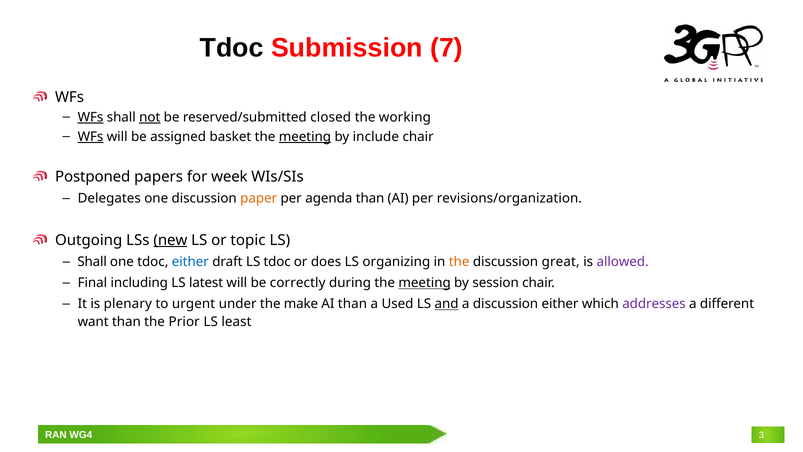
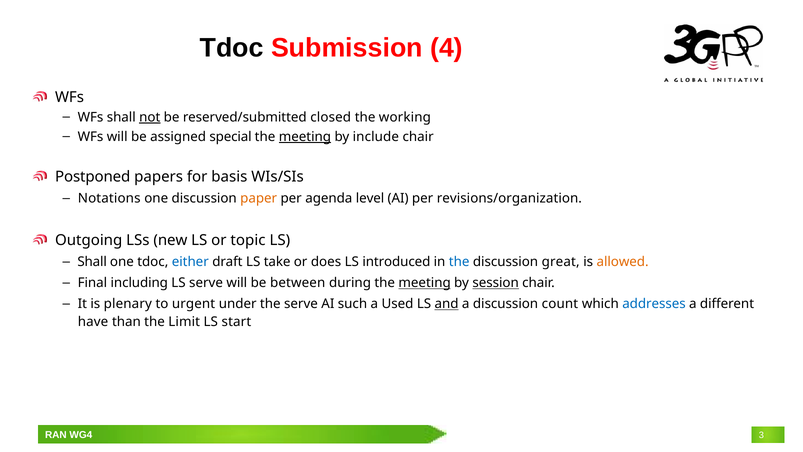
7: 7 -> 4 (447, 48)
WFs underline: present -> none (91, 117)
WFs underline: present -> none (91, 137)
basket: basket -> special (230, 137)
week: week -> basis (229, 177)
Delegates: Delegates -> Notations (109, 198)
agenda than: than -> level (370, 198)
new underline: present -> none (170, 240)
LS tdoc: tdoc -> take (277, 262)
organizing: organizing -> introduced (396, 262)
the colour: orange -> blue (459, 262)
allowed colour: purple -> orange (623, 262)
LS latest: latest -> serve (206, 283)
correctly: correctly -> between (298, 283)
session underline: none -> present (496, 283)
the make: make -> serve (301, 304)
AI than: than -> such (352, 304)
discussion either: either -> count (560, 304)
addresses colour: purple -> blue (654, 304)
want: want -> have (93, 321)
Prior: Prior -> Limit (184, 321)
least: least -> start (236, 321)
